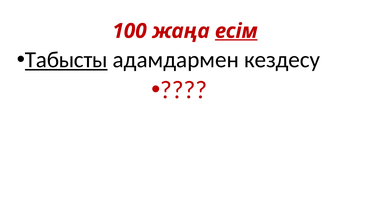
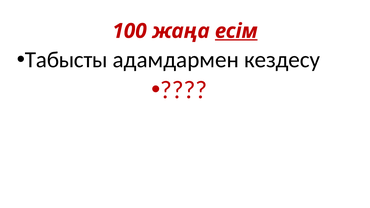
Табысты underline: present -> none (66, 60)
